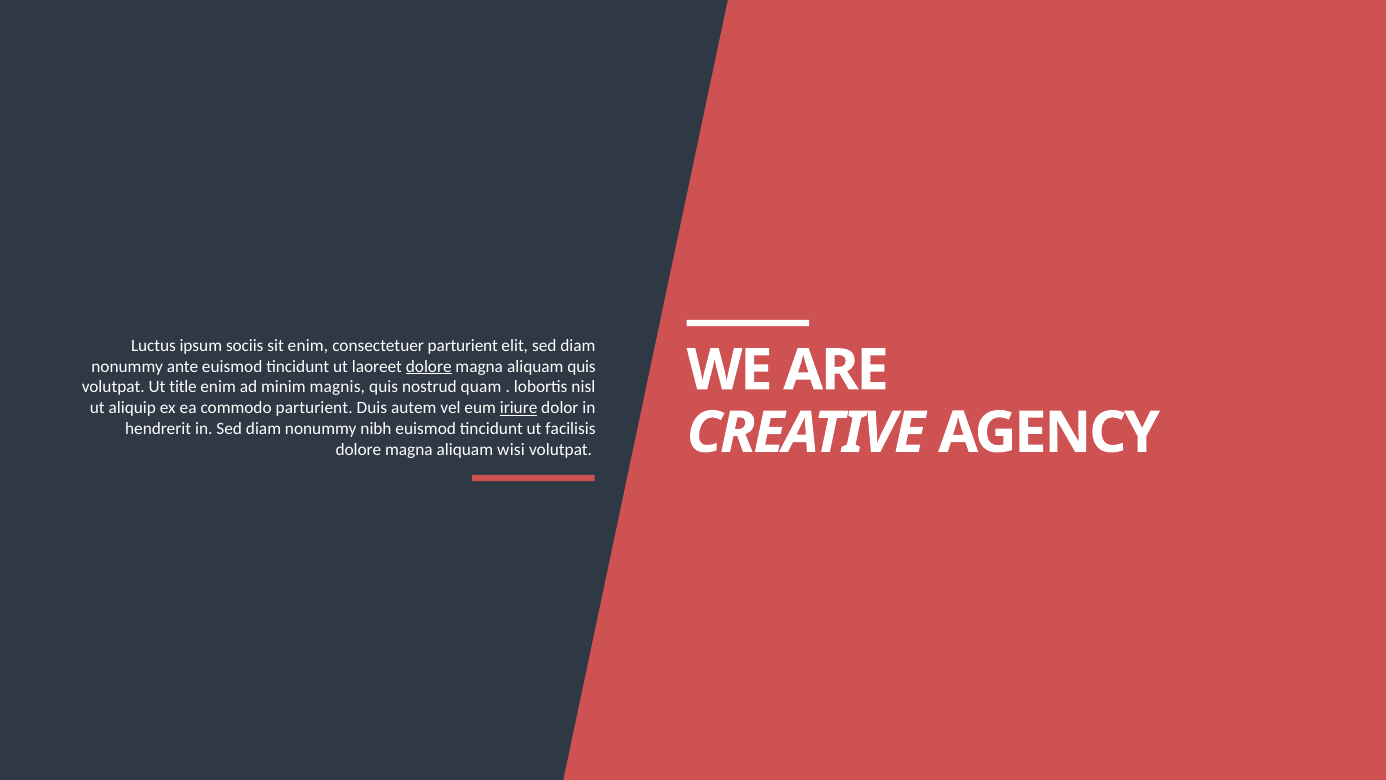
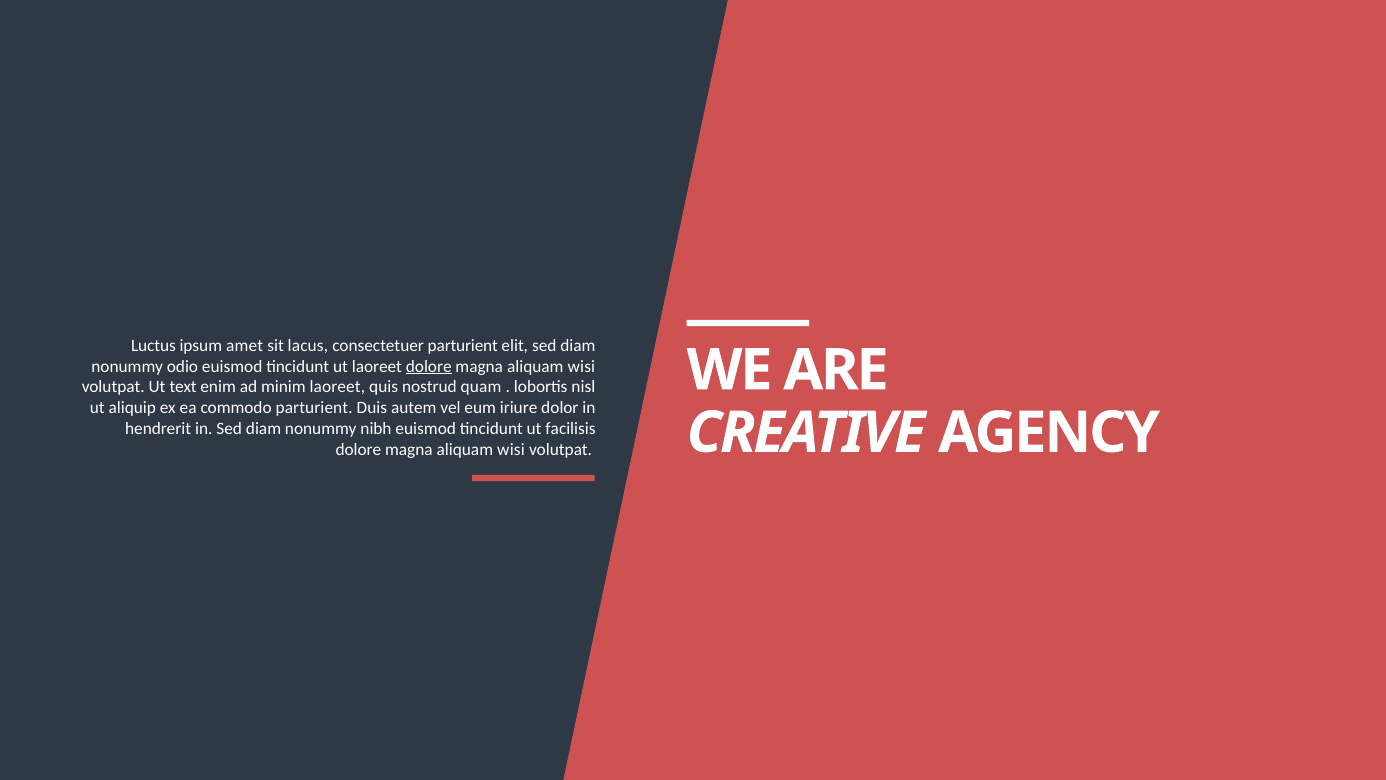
sociis: sociis -> amet (245, 345)
sit enim: enim -> lacus (308, 345)
ante: ante -> odio (182, 366)
quis: quis -> wisi (581, 366)
title: title -> text (183, 387)
minim magnis: magnis -> laoreet (337, 387)
iriure underline: present -> none (519, 408)
